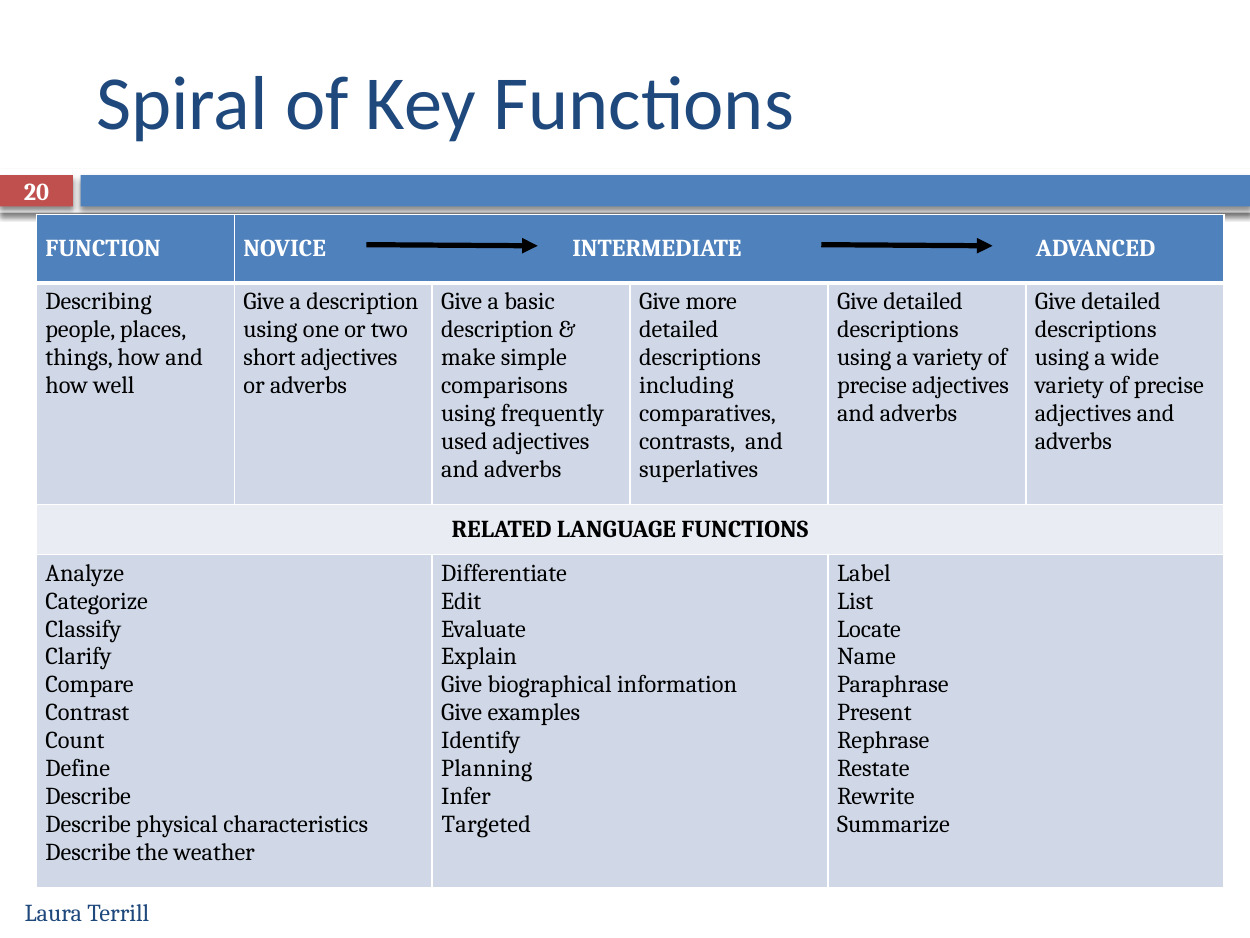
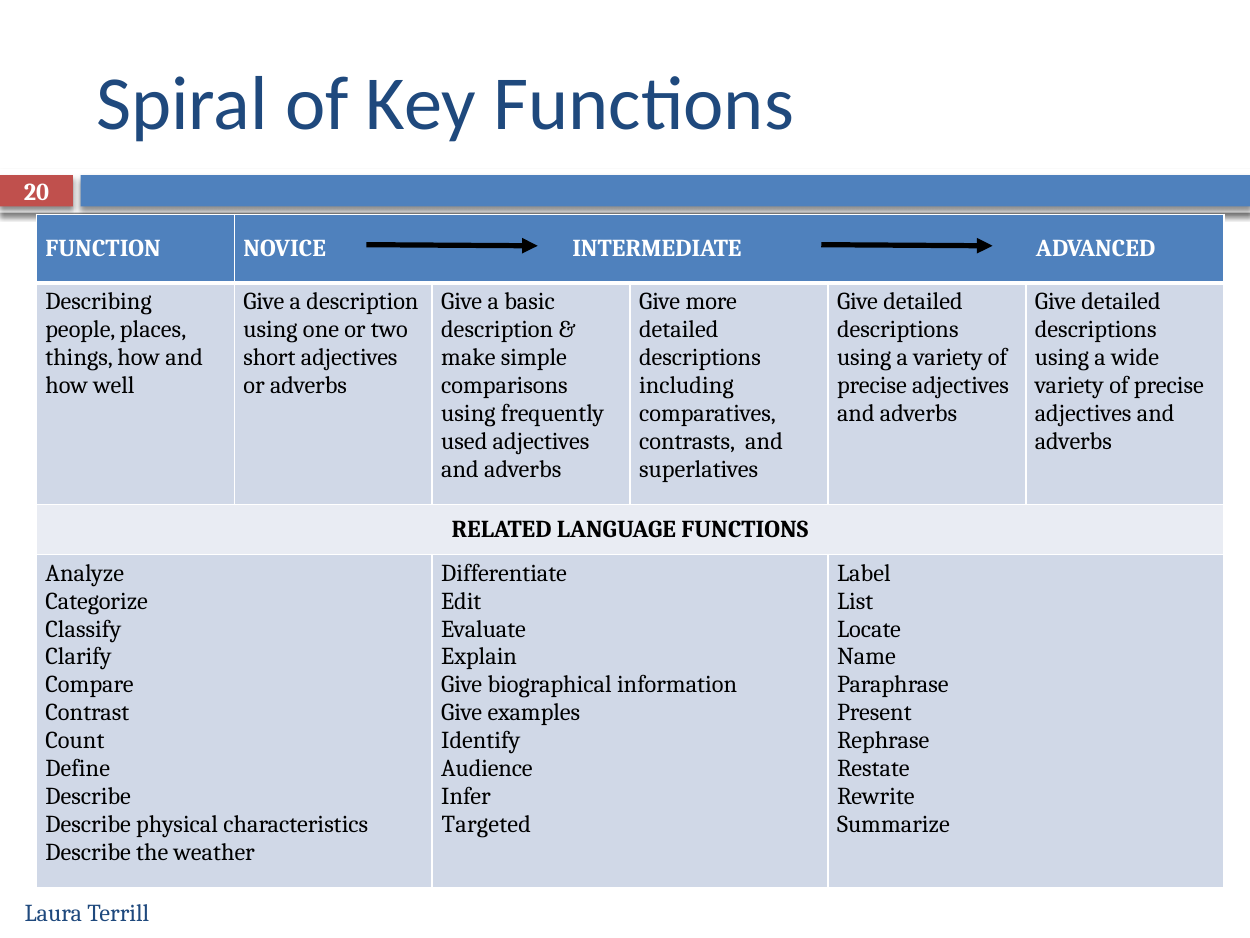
Planning: Planning -> Audience (487, 768)
